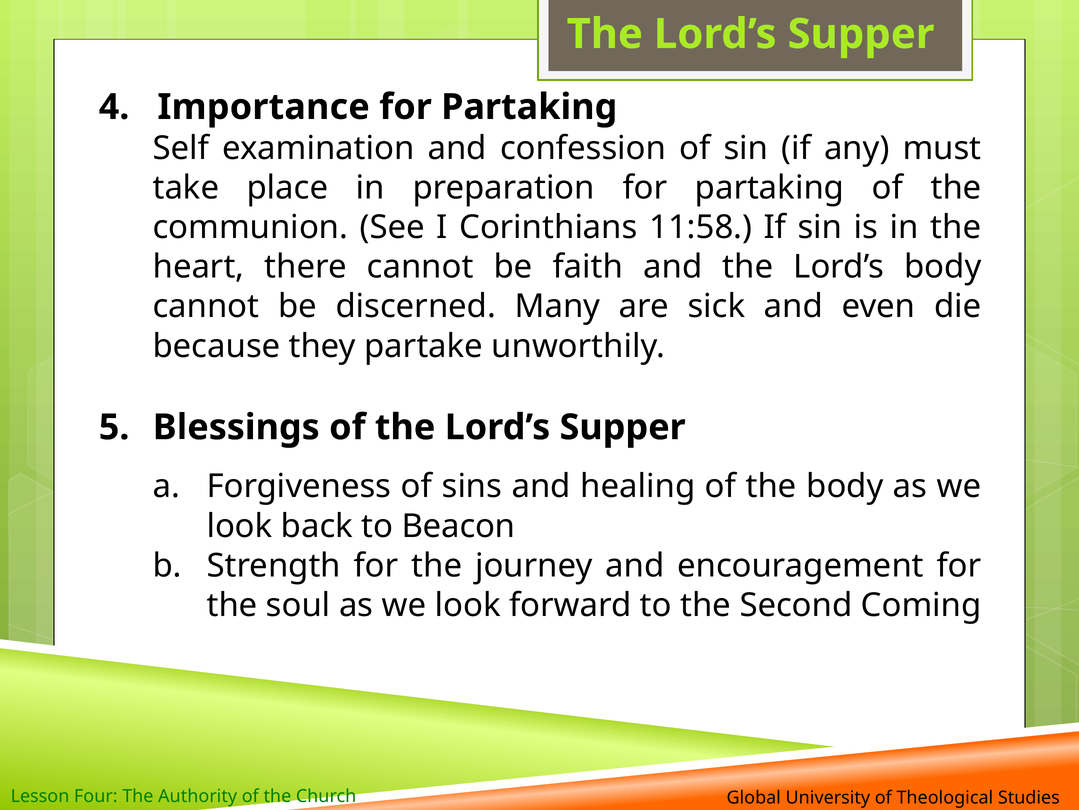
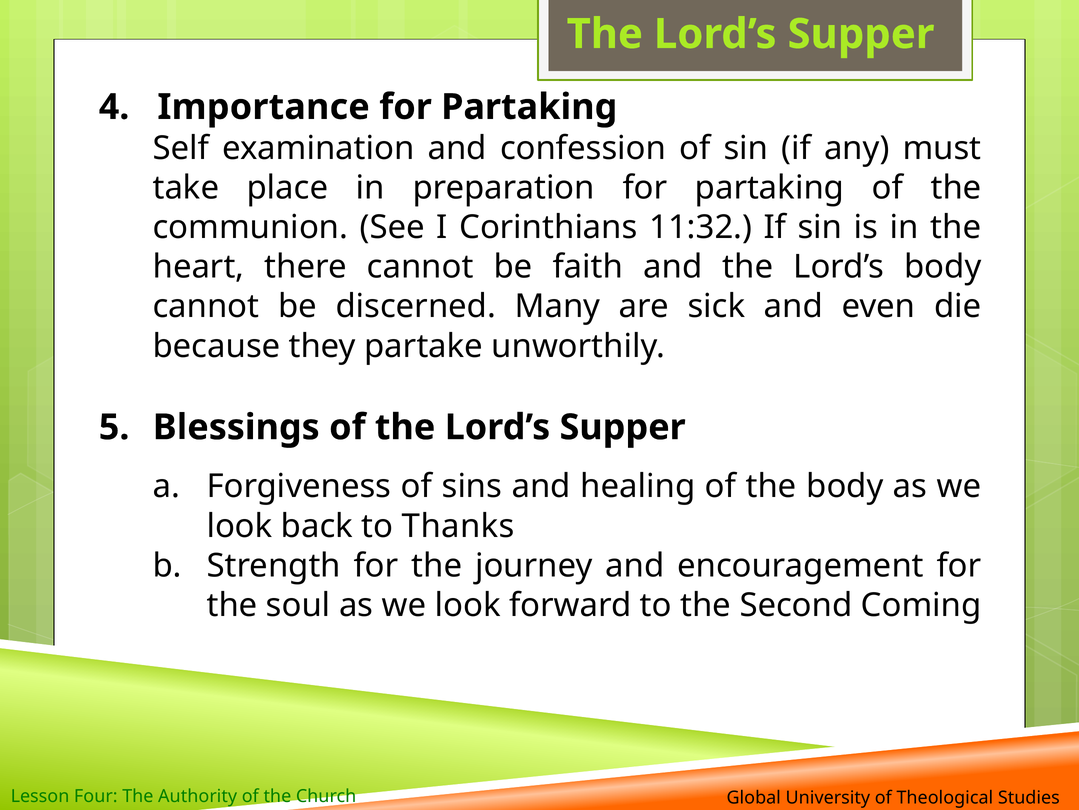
11:58: 11:58 -> 11:32 (701, 227)
Beacon: Beacon -> Thanks (458, 526)
